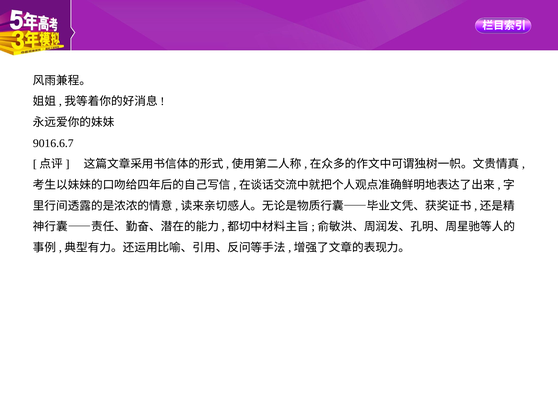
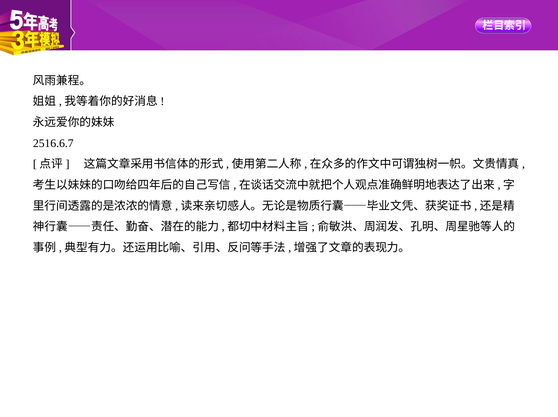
9016.6.7: 9016.6.7 -> 2516.6.7 (53, 143)
